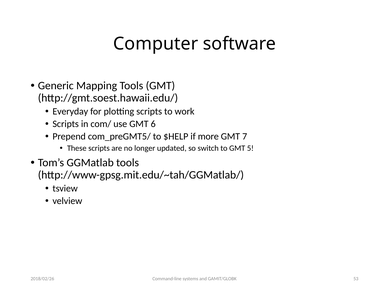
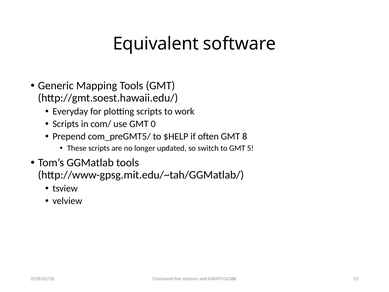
Computer: Computer -> Equivalent (156, 44)
6: 6 -> 0 (153, 124)
more: more -> often (208, 136)
7: 7 -> 8 (245, 136)
